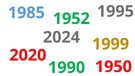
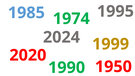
1952: 1952 -> 1974 (71, 19)
